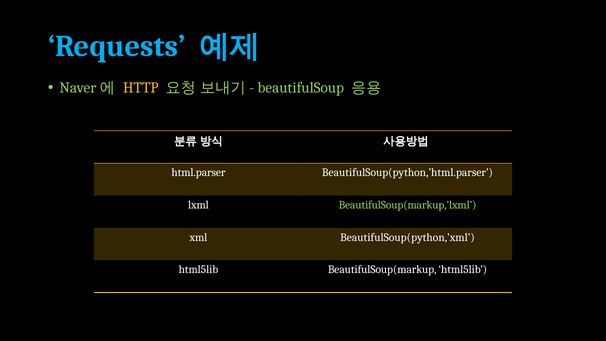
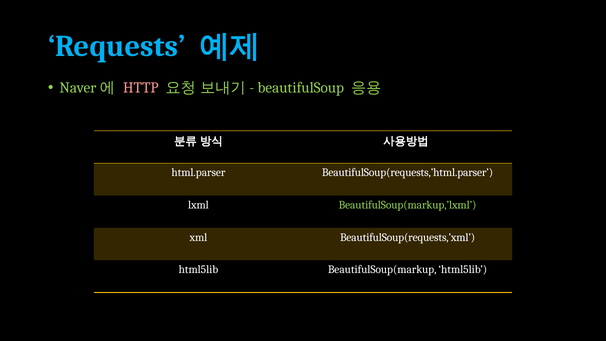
HTTP colour: yellow -> pink (141, 88)
BeautifulSoup(python,’html.parser: BeautifulSoup(python,’html.parser -> BeautifulSoup(requests,’html.parser (408, 173)
BeautifulSoup(python,’xml: BeautifulSoup(python,’xml -> BeautifulSoup(requests,’xml (408, 237)
